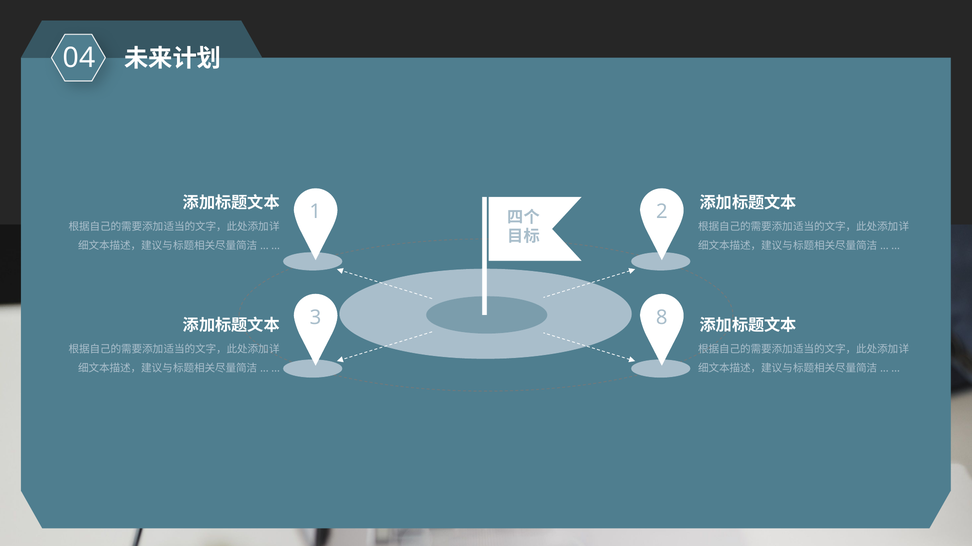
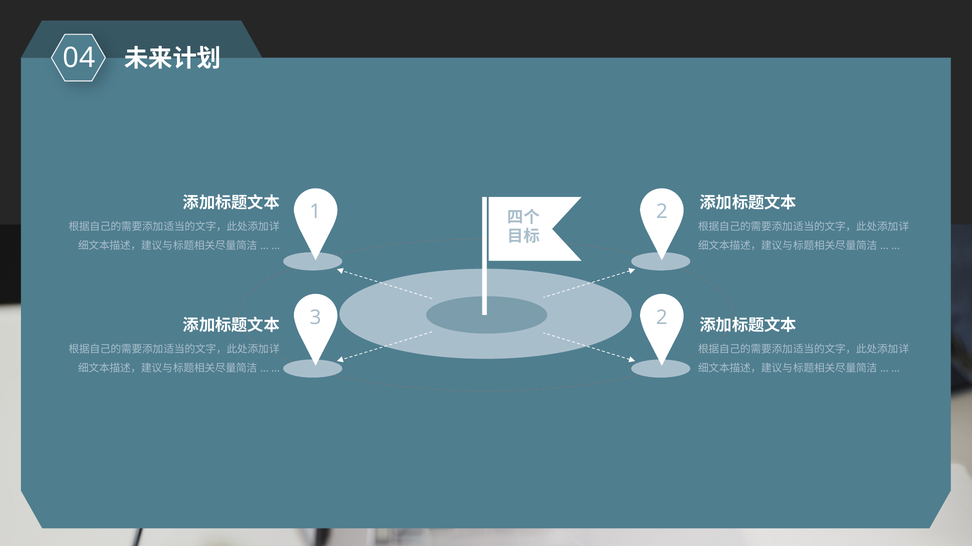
3 8: 8 -> 2 (662, 318)
